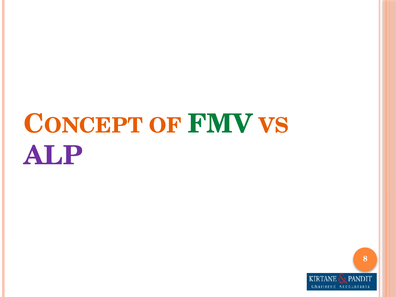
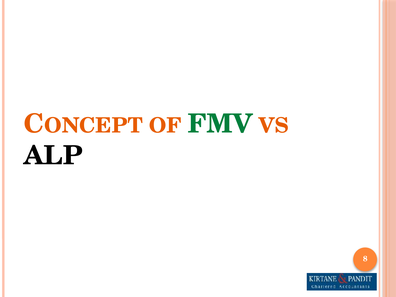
ALP colour: purple -> black (53, 156)
